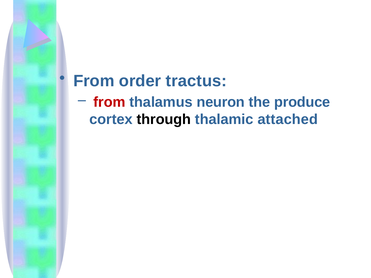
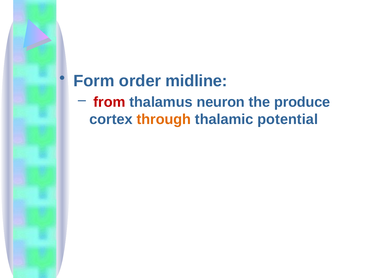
From: From -> Form (94, 81)
tractus: tractus -> midline (196, 81)
through colour: black -> orange (164, 120)
attached: attached -> potential (288, 120)
